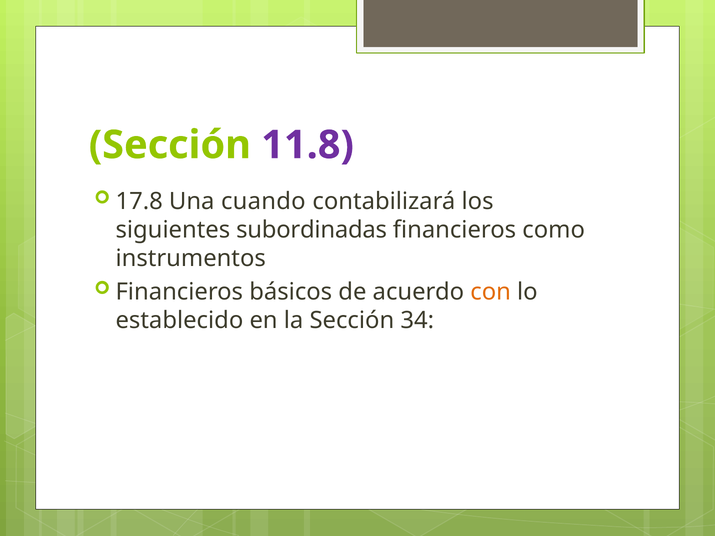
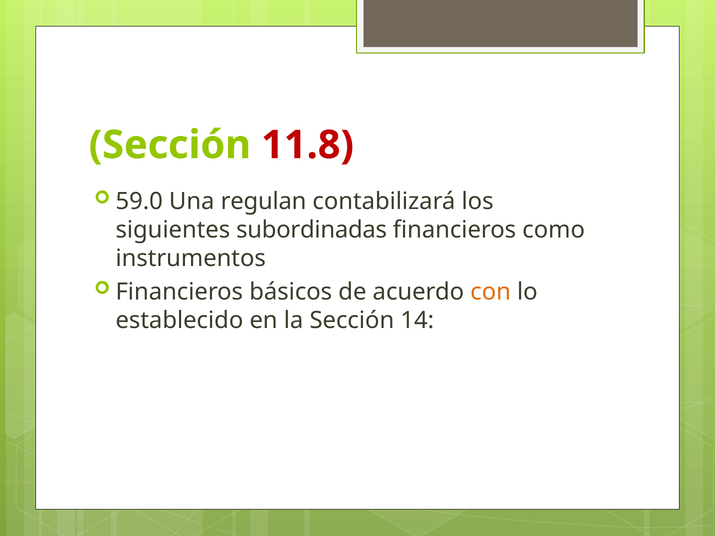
11.8 colour: purple -> red (308, 145)
17.8: 17.8 -> 59.0 (139, 201)
cuando: cuando -> regulan (264, 201)
34: 34 -> 14 (417, 320)
